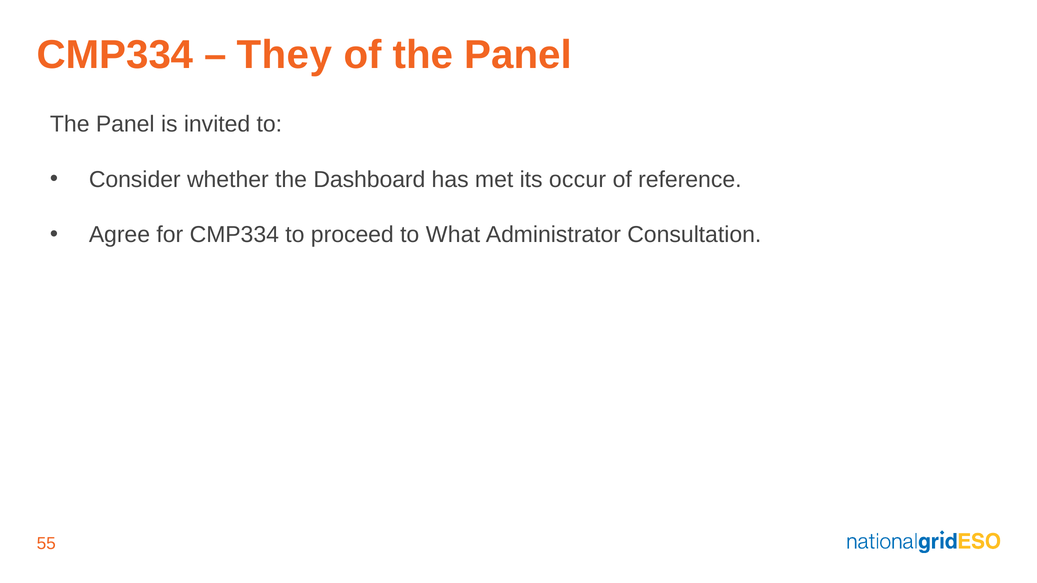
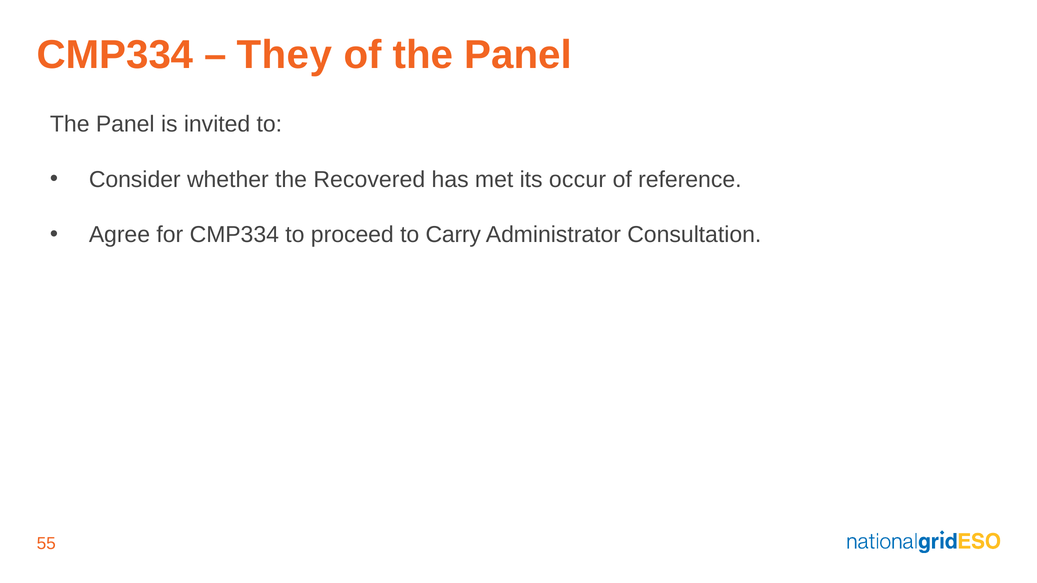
Dashboard: Dashboard -> Recovered (369, 180)
What: What -> Carry (453, 235)
